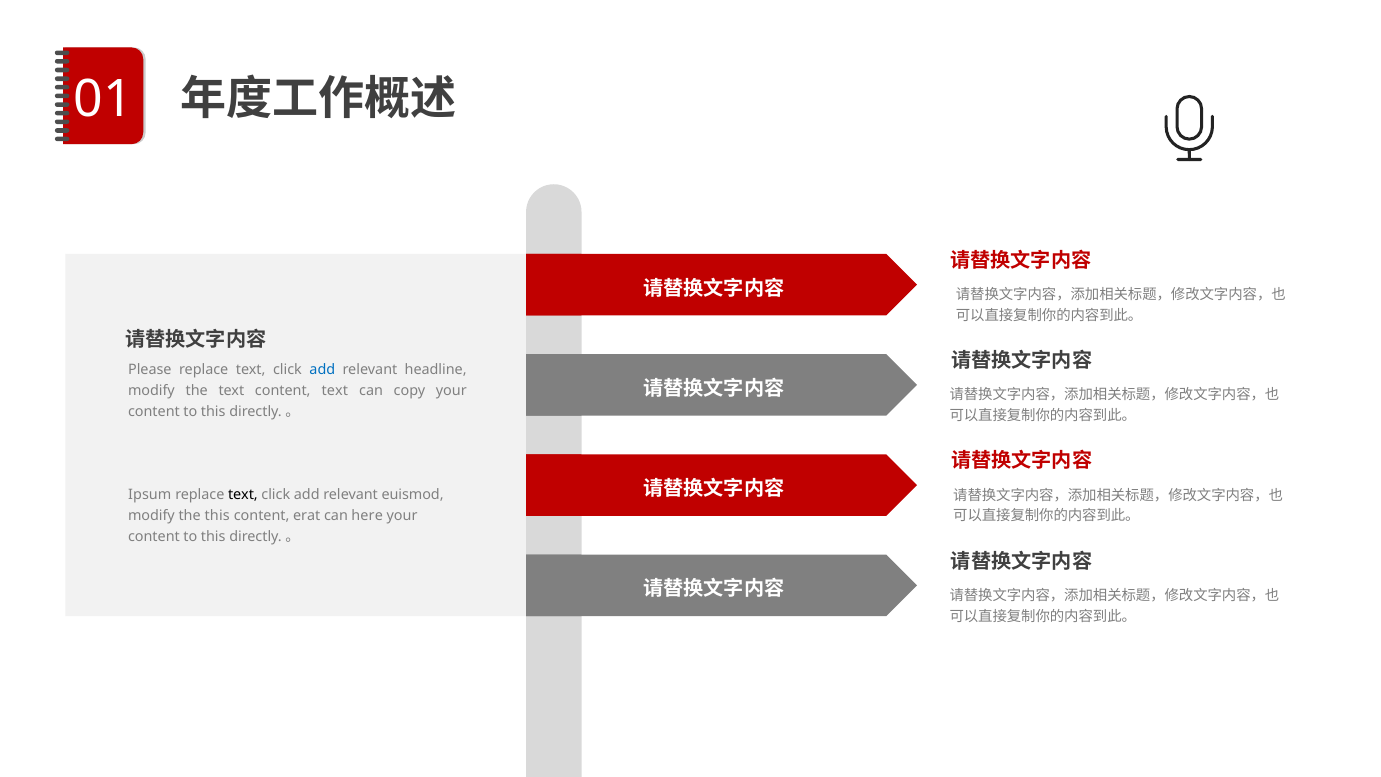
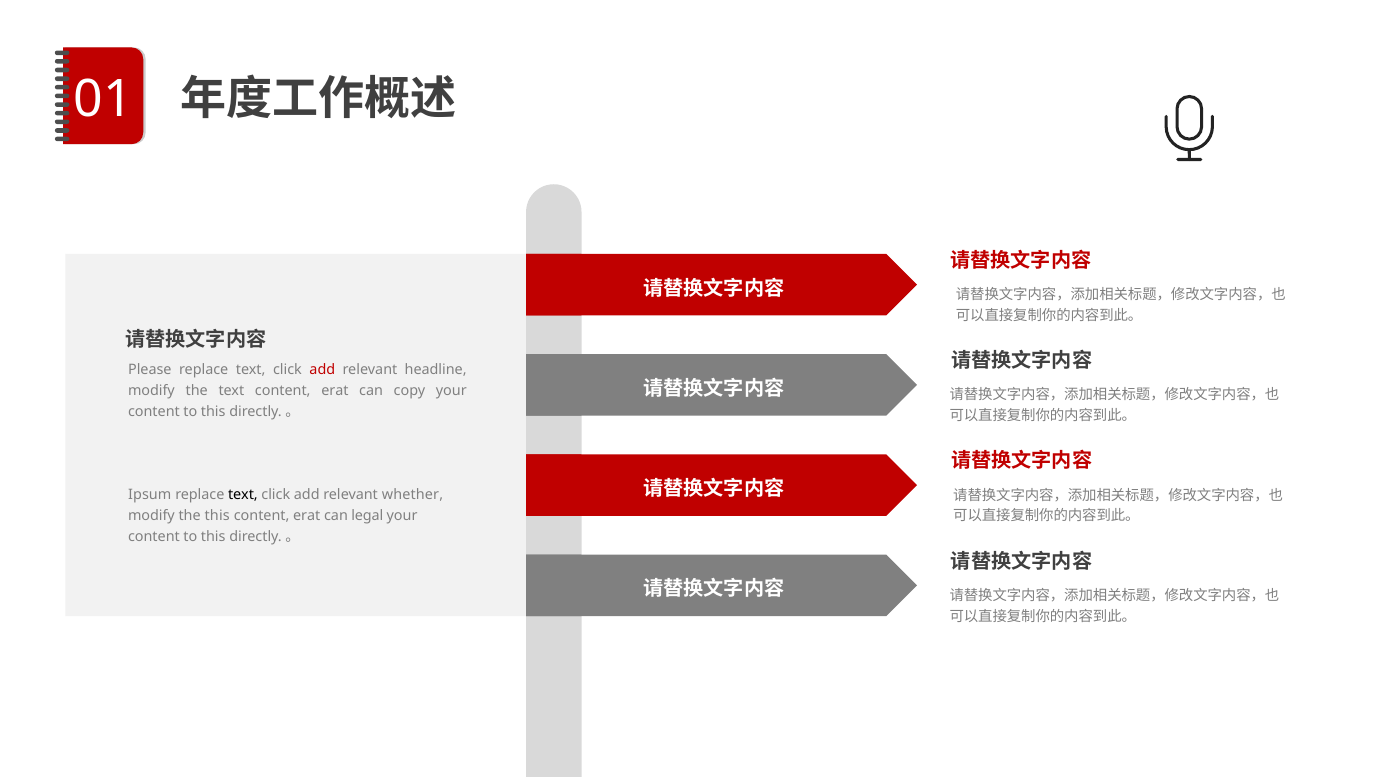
add colour: blue -> red (322, 370)
text content text: text -> erat (335, 391)
euismod: euismod -> whether (412, 495)
here: here -> legal (367, 516)
